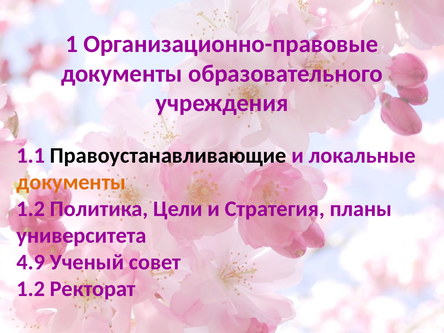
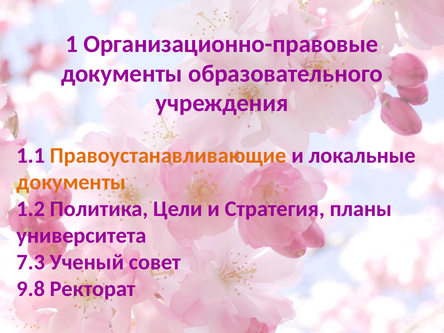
Правоустанавливающие colour: black -> orange (168, 156)
4.9: 4.9 -> 7.3 (31, 262)
1.2: 1.2 -> 9.8 (31, 289)
